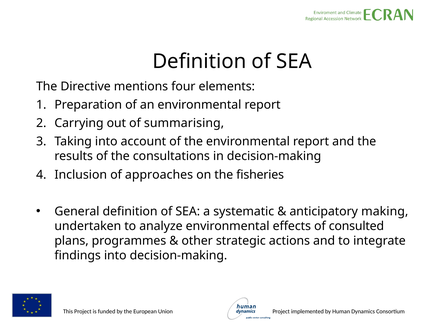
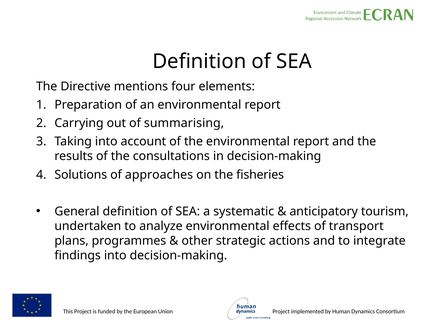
Inclusion: Inclusion -> Solutions (81, 174)
making: making -> tourism (385, 211)
consulted: consulted -> transport (356, 226)
